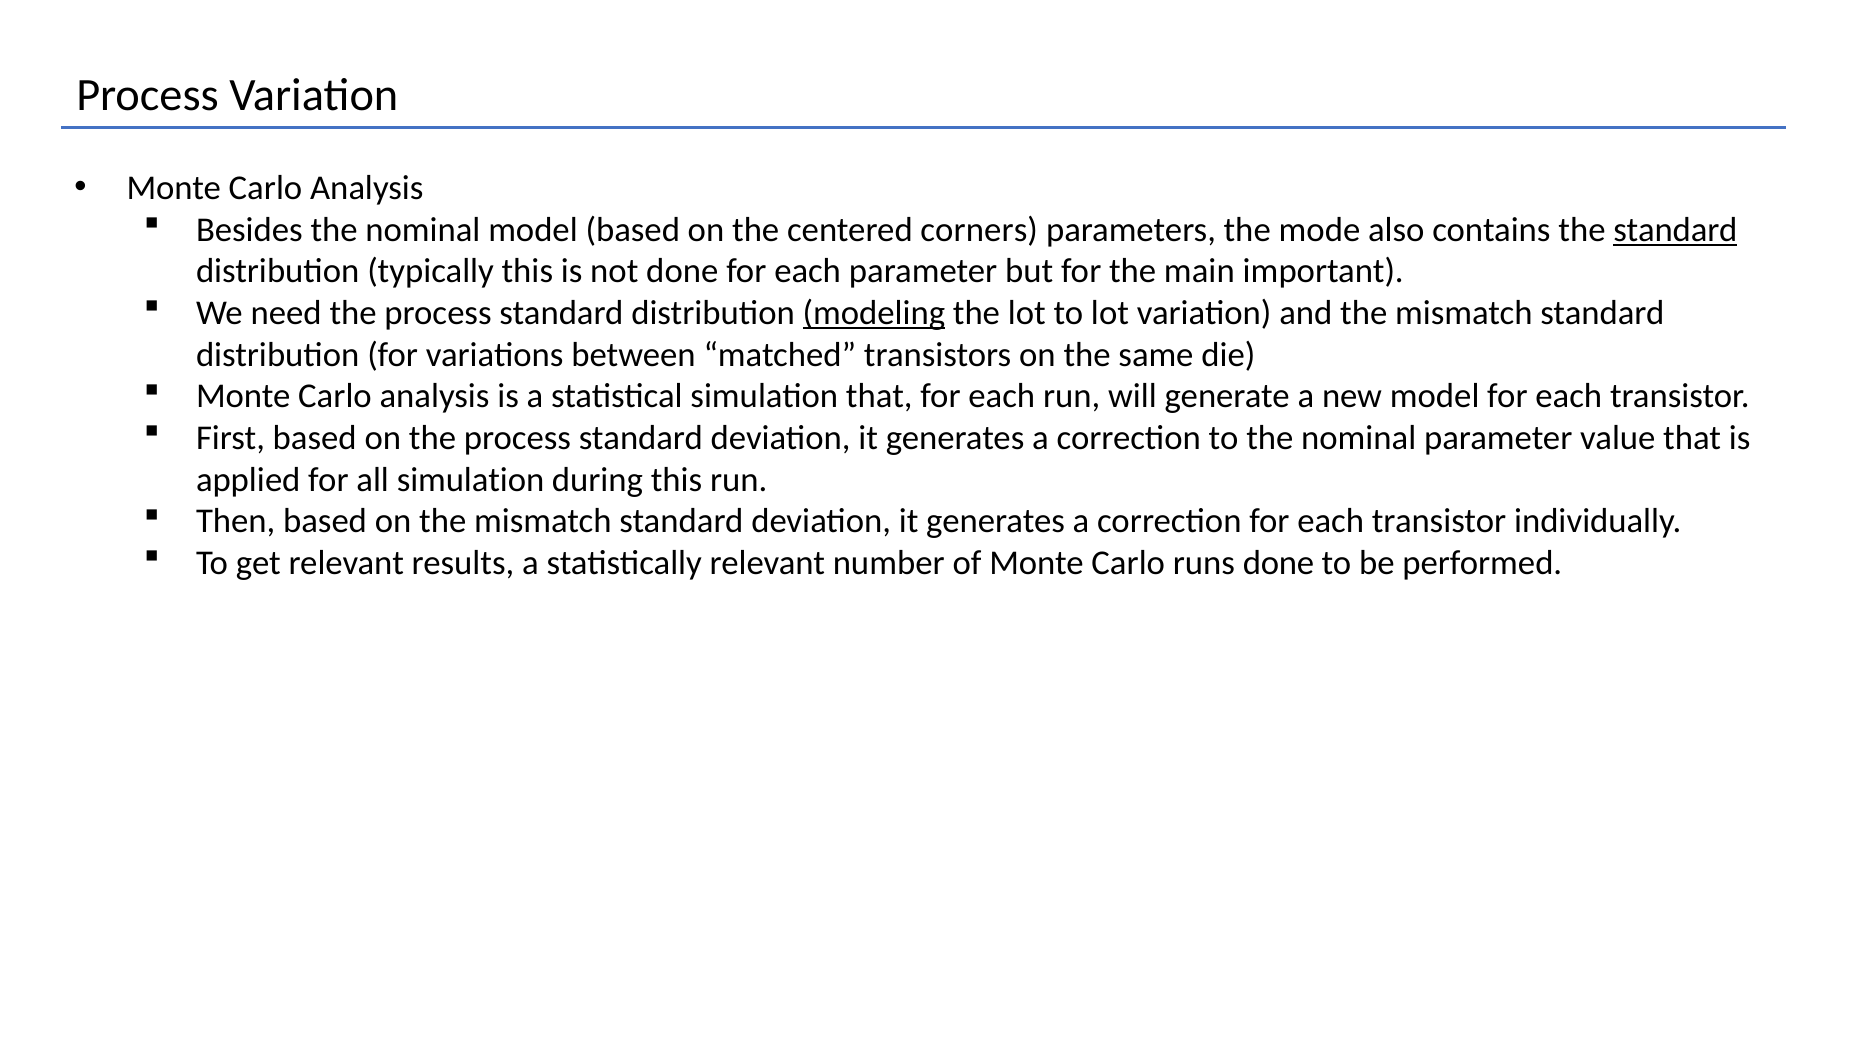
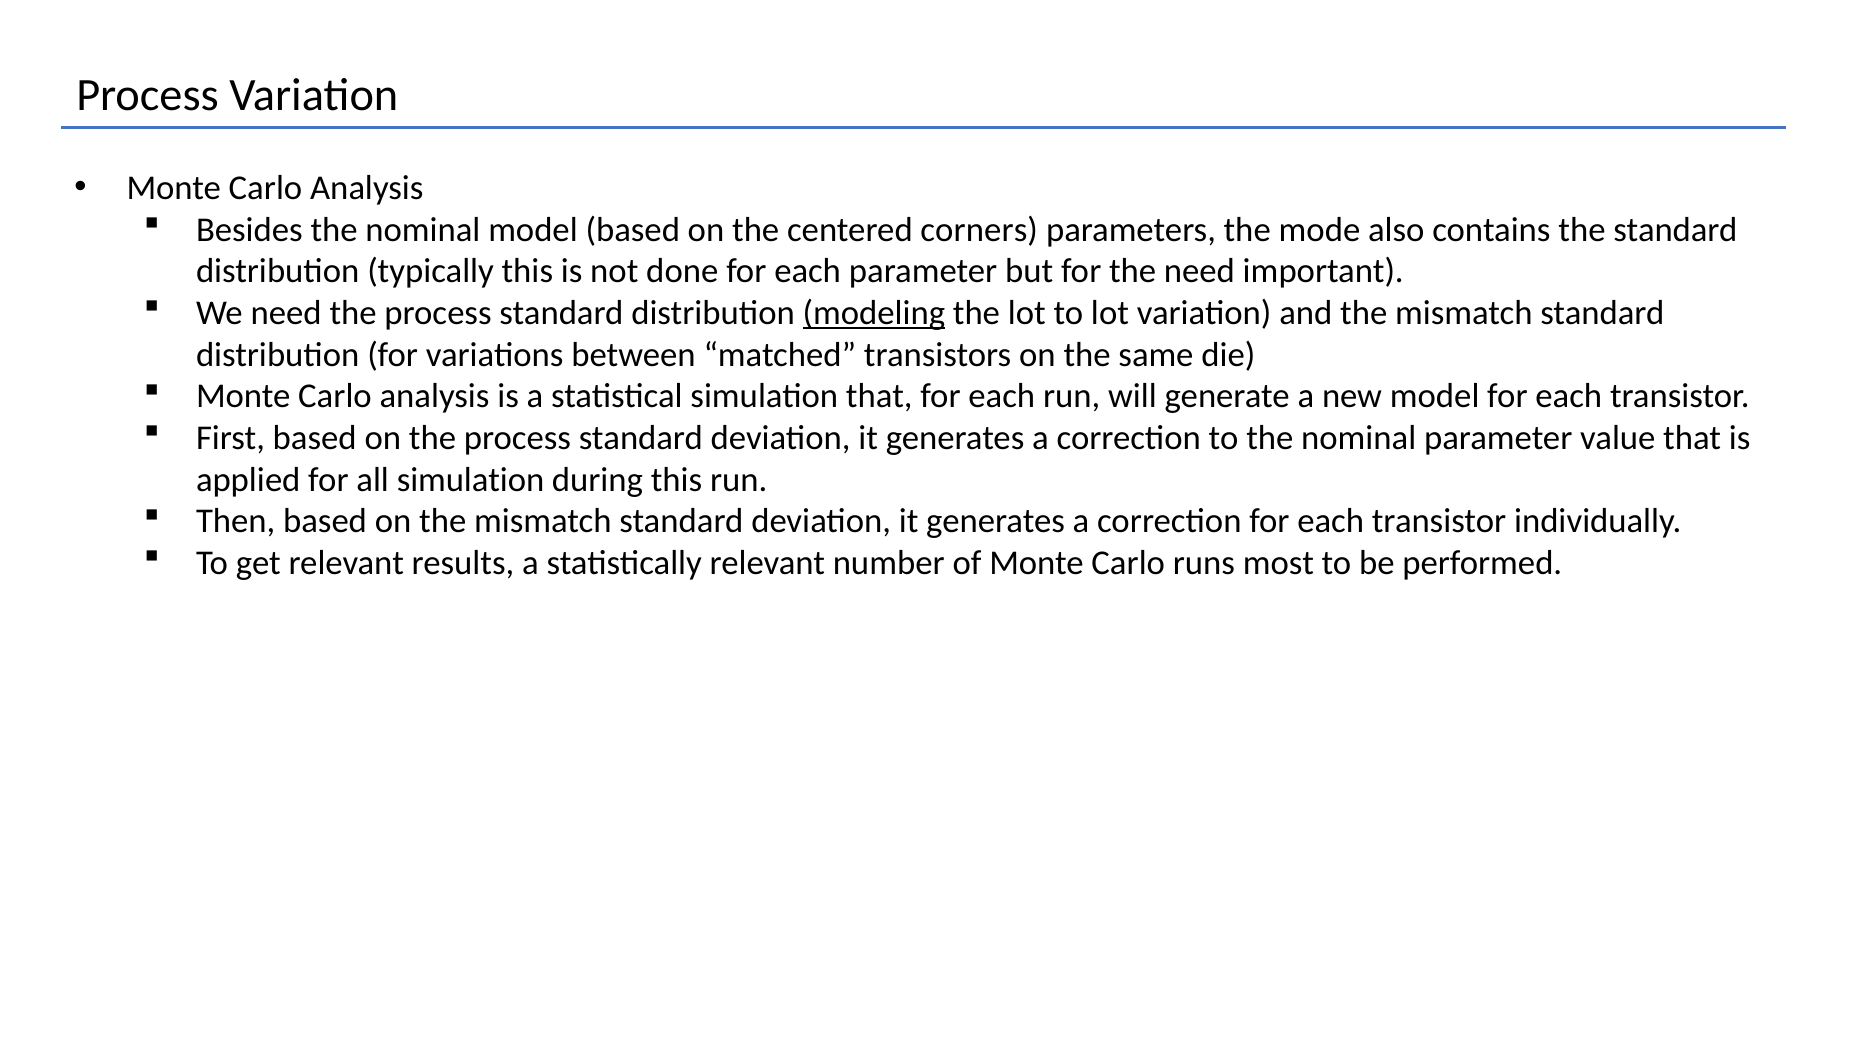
standard underline: present -> none (1675, 230)
the main: main -> need (1199, 272)
runs done: done -> most (1278, 563)
